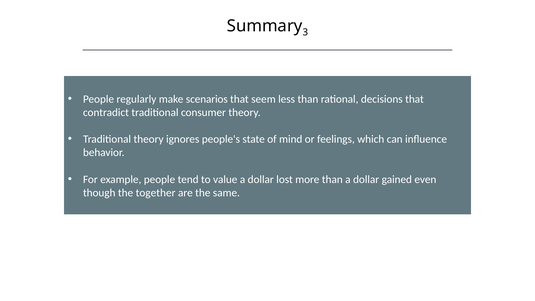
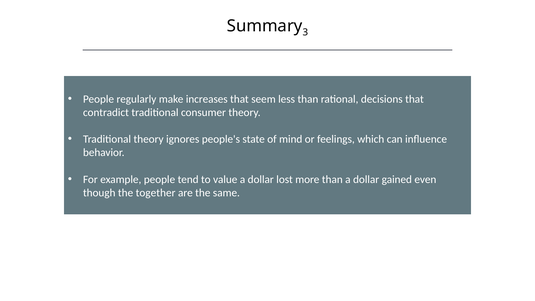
scenarios: scenarios -> increases (207, 99)
